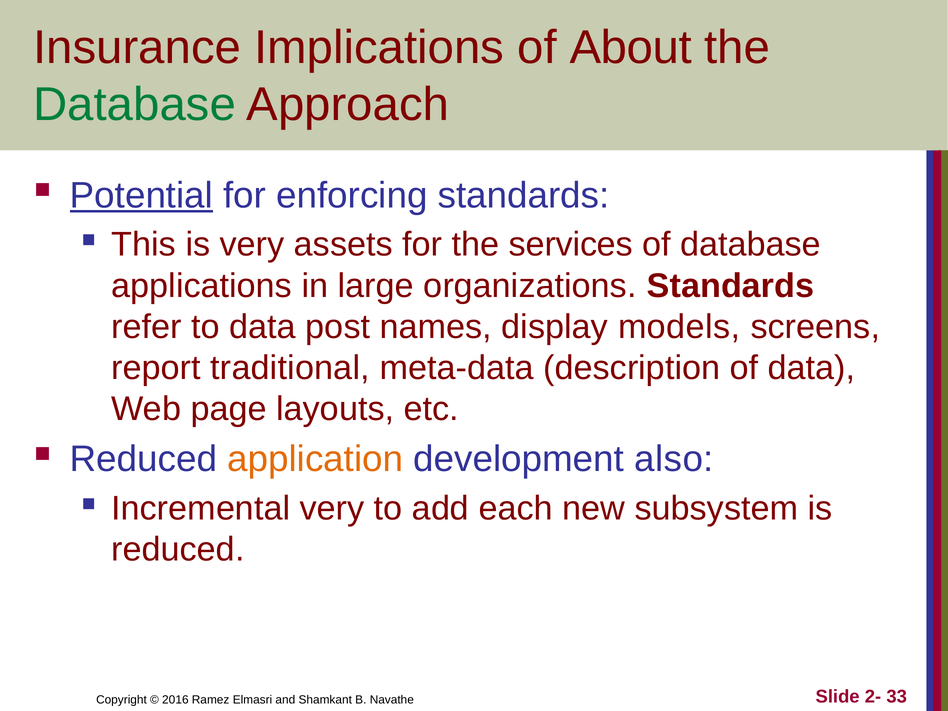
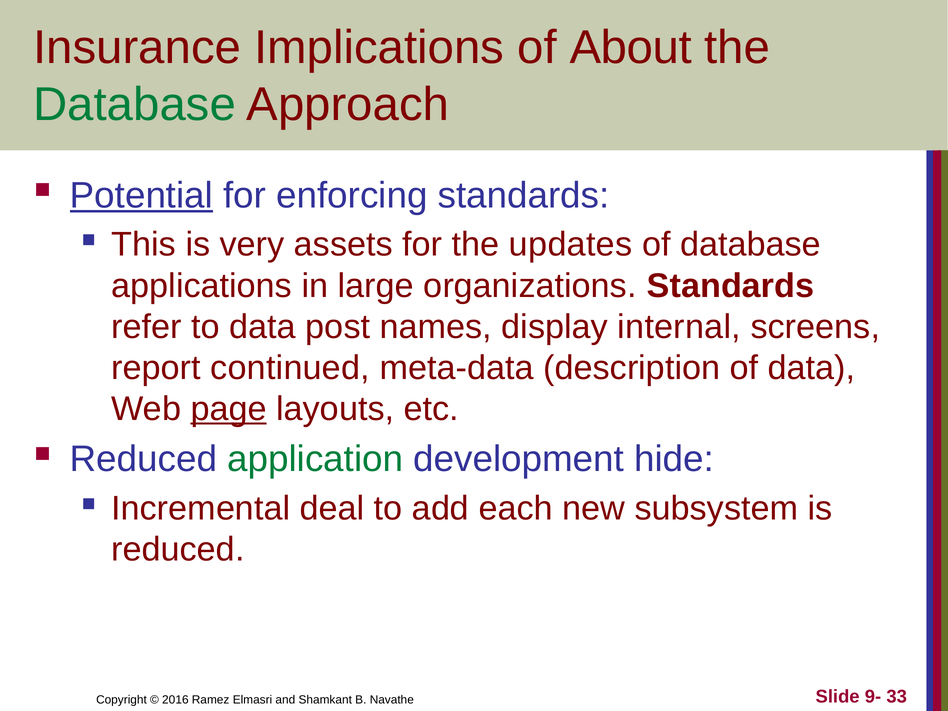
services: services -> updates (571, 245)
models: models -> internal (679, 327)
traditional: traditional -> continued (290, 368)
page underline: none -> present (229, 409)
application colour: orange -> green (315, 459)
also: also -> hide (674, 459)
Incremental very: very -> deal (332, 508)
2-: 2- -> 9- (873, 696)
